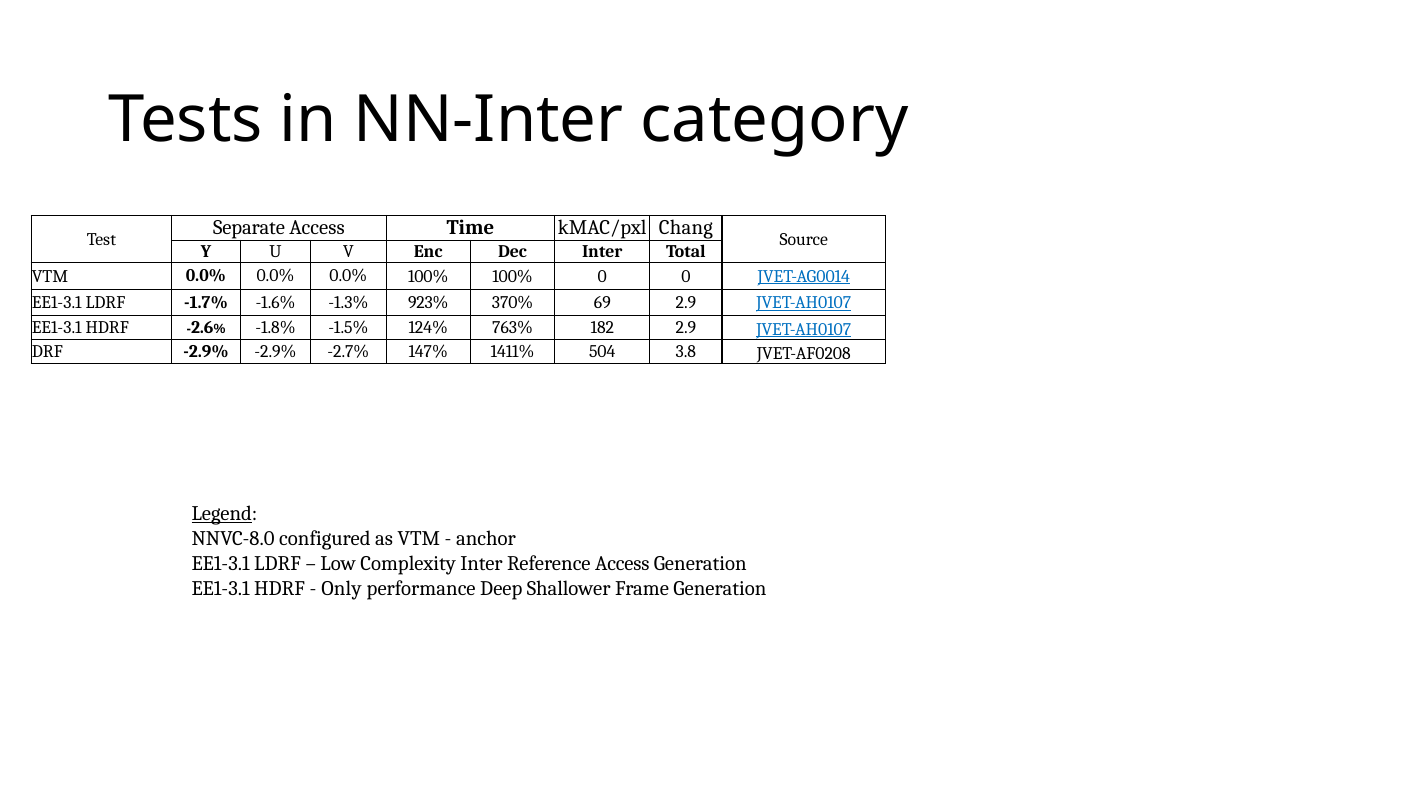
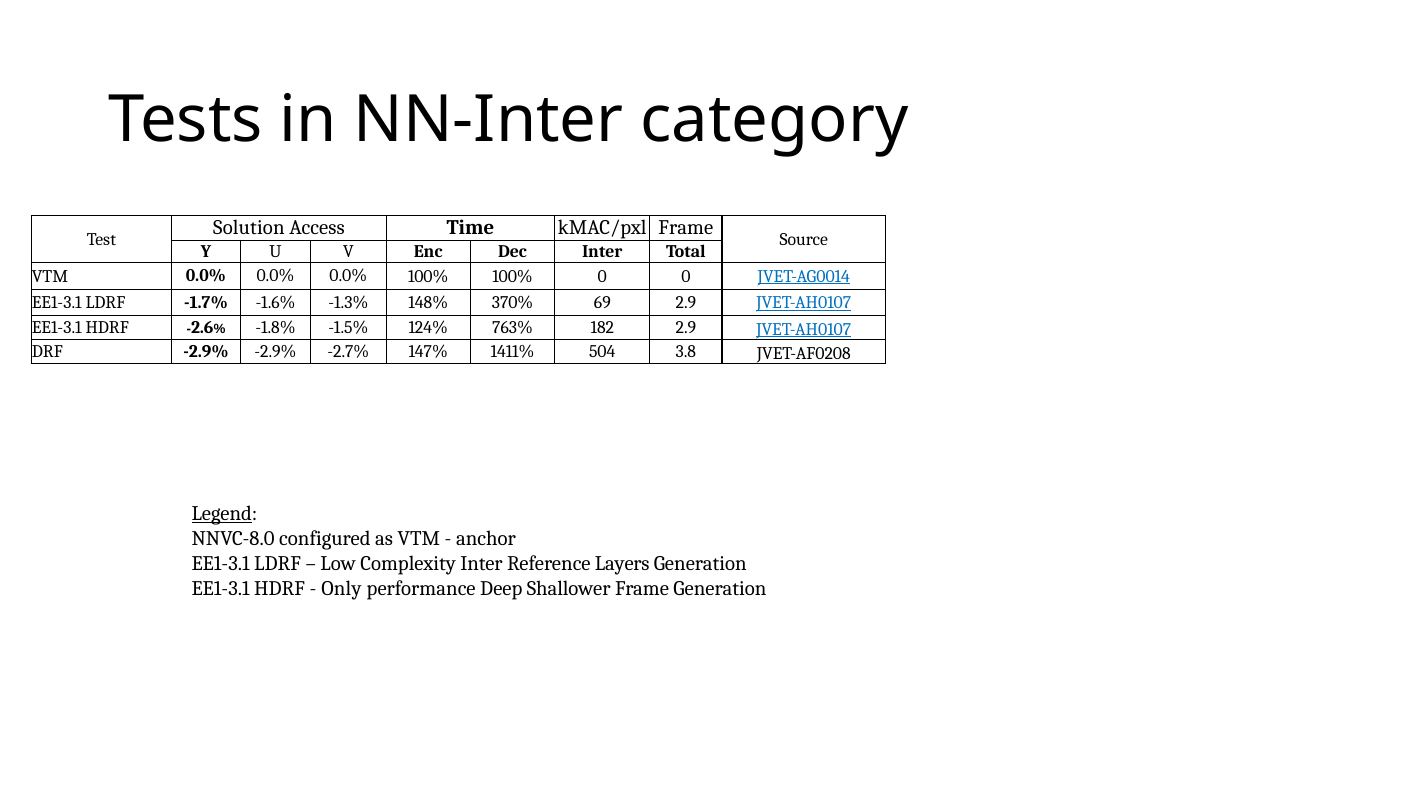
Separate: Separate -> Solution (249, 228)
kMAC/pxl Chang: Chang -> Frame (686, 228)
923%: 923% -> 148% (428, 302)
Reference Access: Access -> Layers (622, 563)
